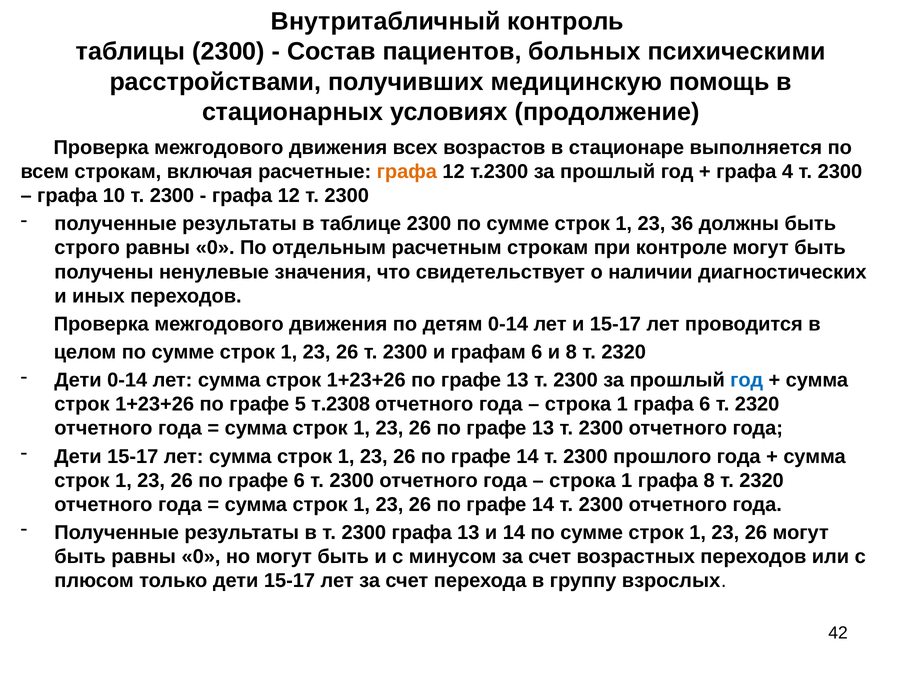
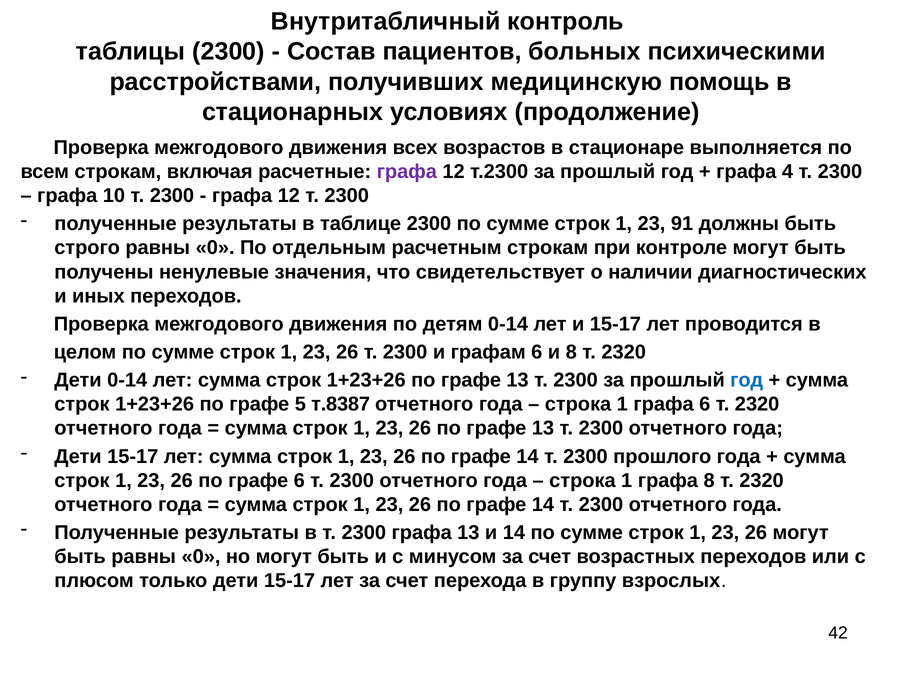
графа colour: orange -> purple (407, 172)
36: 36 -> 91 (682, 224)
т.2308: т.2308 -> т.8387 (341, 404)
